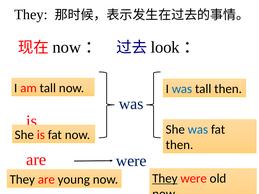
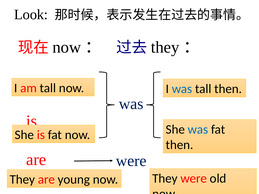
They: They -> Look (31, 15)
look: look -> they (165, 47)
They underline: present -> none (165, 179)
